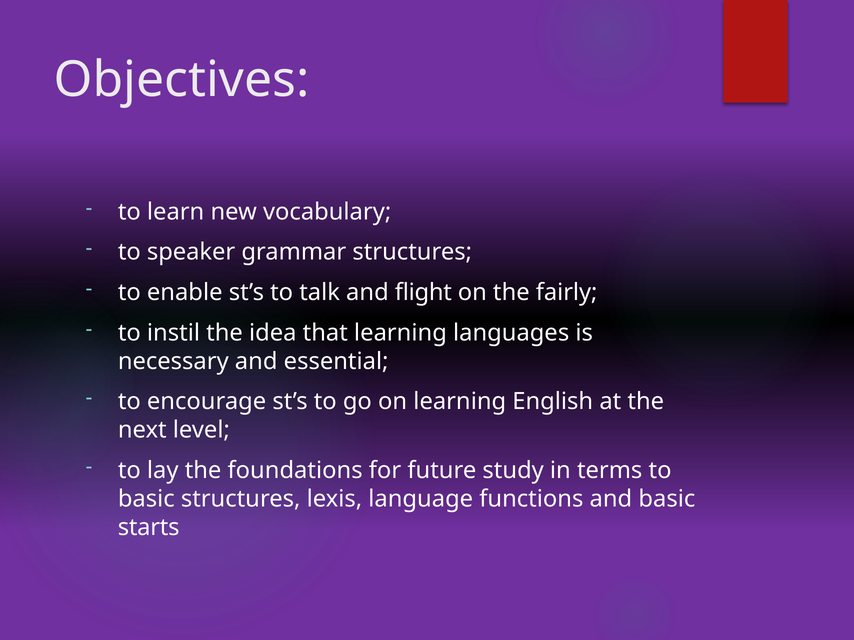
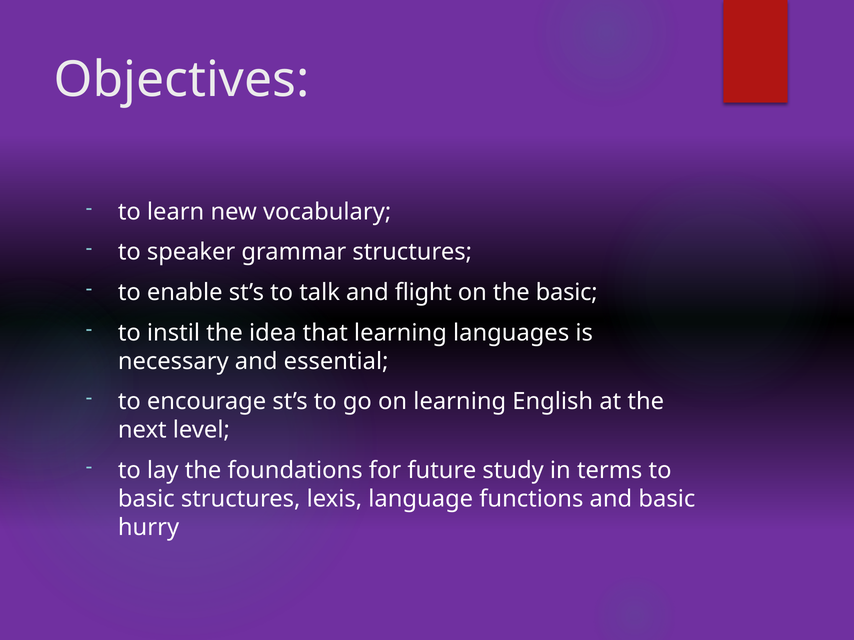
the fairly: fairly -> basic (567, 293)
starts: starts -> hurry (149, 528)
